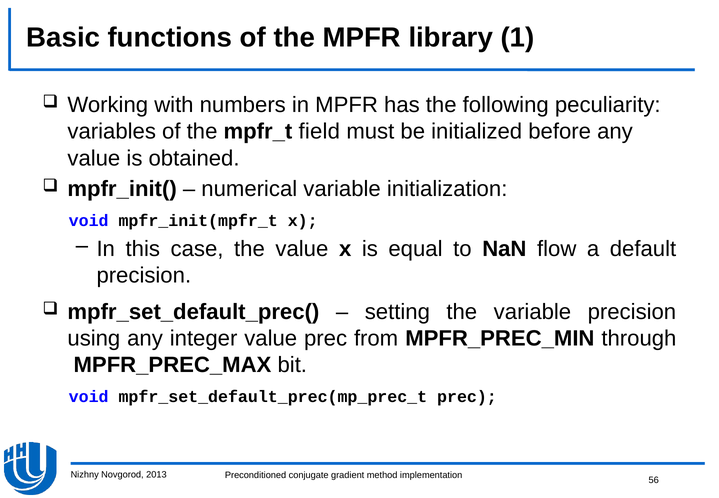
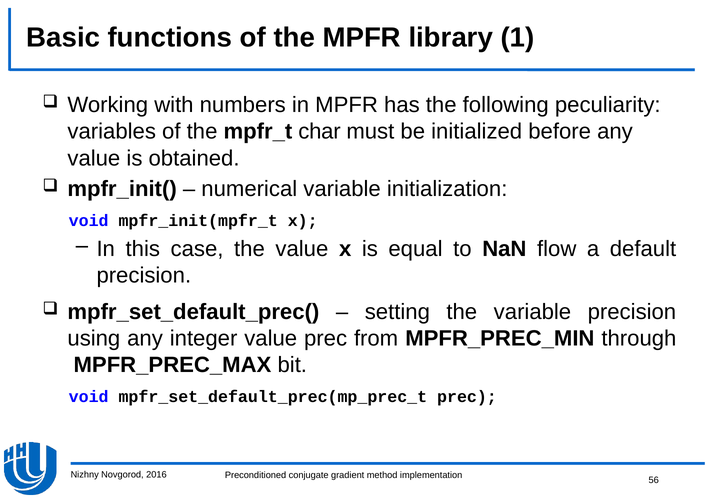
field: field -> char (319, 132)
2013: 2013 -> 2016 (156, 475)
